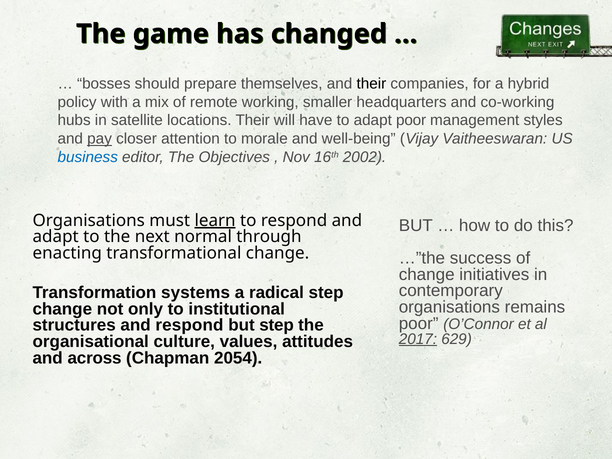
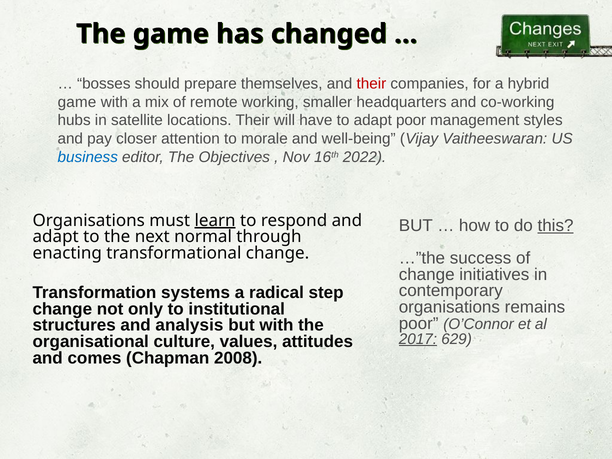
their colour: black -> red (371, 84)
policy: policy -> game (77, 102)
pay underline: present -> none (100, 139)
2002: 2002 -> 2022 (365, 157)
this underline: none -> present (556, 226)
and respond: respond -> analysis (189, 325)
but step: step -> with (276, 325)
across: across -> comes (94, 358)
2054: 2054 -> 2008 (238, 358)
